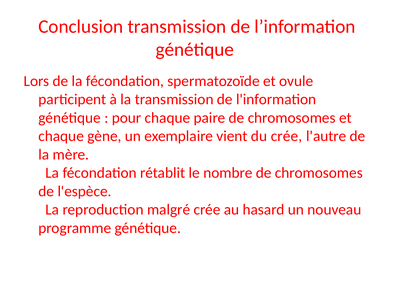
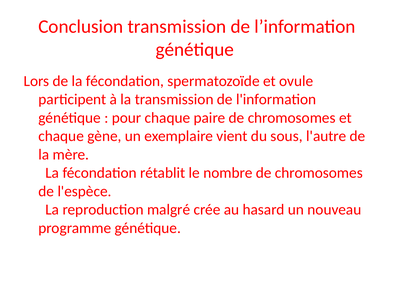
du crée: crée -> sous (287, 136)
